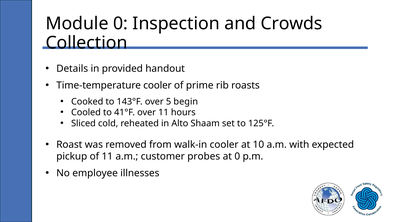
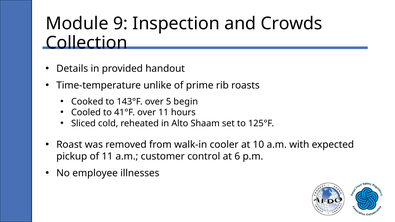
Module 0: 0 -> 9 (121, 24)
Time-temperature cooler: cooler -> unlike (157, 85)
probes: probes -> control (204, 157)
at 0: 0 -> 6 (237, 157)
